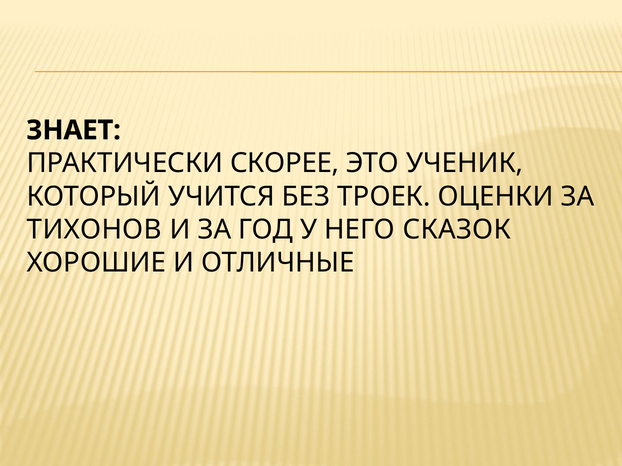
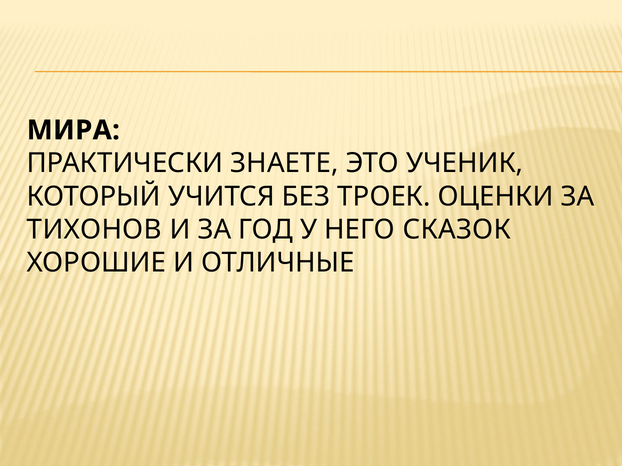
ЗНАЕТ: ЗНАЕТ -> МИРА (73, 130)
СКОРЕЕ: СКОРЕЕ -> ЗНАЕТЕ (284, 164)
